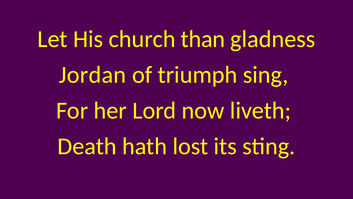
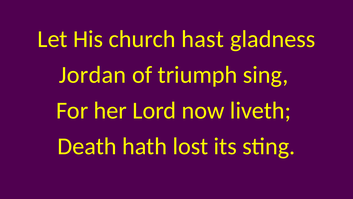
than: than -> hast (203, 39)
